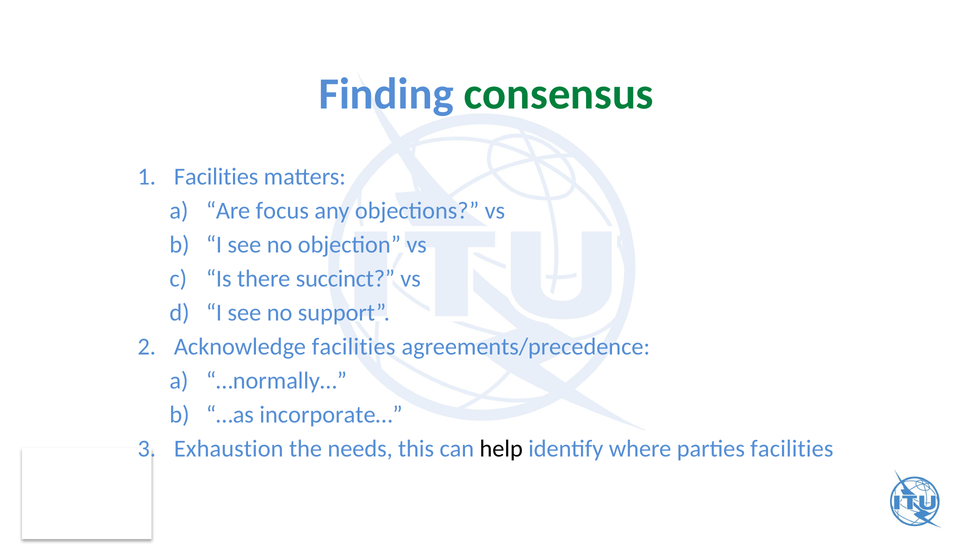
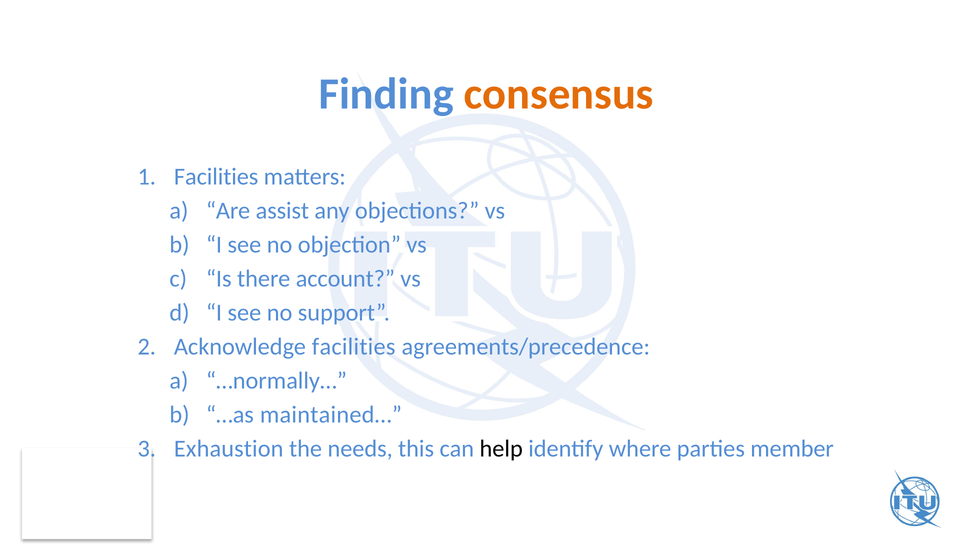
consensus colour: green -> orange (559, 94)
focus: focus -> assist (282, 211)
succinct: succinct -> account (345, 279)
incorporate…: incorporate… -> maintained… (331, 415)
parties facilities: facilities -> member (792, 449)
